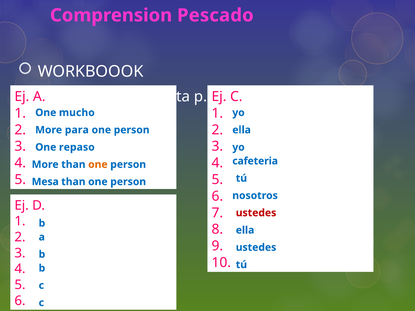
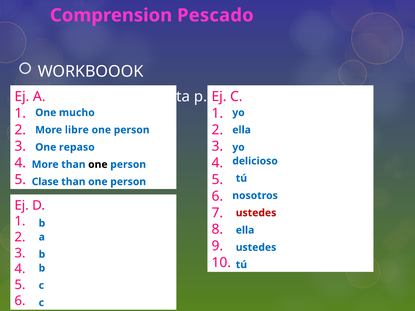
para: para -> libre (77, 130)
cafeteria: cafeteria -> delicioso (255, 161)
one colour: orange -> black (98, 165)
Mesa: Mesa -> Clase (45, 182)
